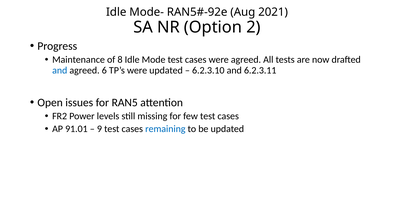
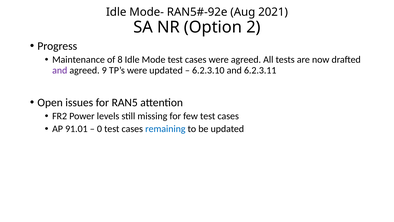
and colour: blue -> purple (60, 70)
6: 6 -> 9 (104, 70)
9: 9 -> 0 (99, 129)
